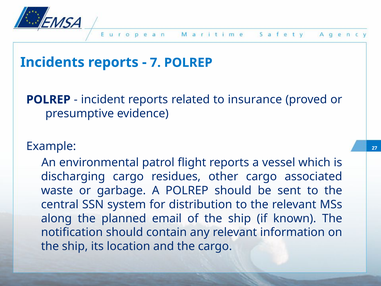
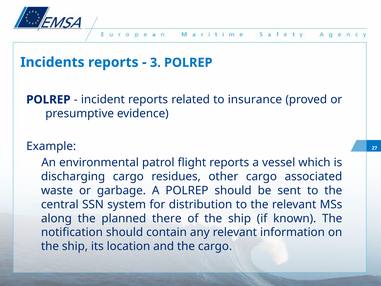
7: 7 -> 3 (155, 63)
email: email -> there (167, 218)
